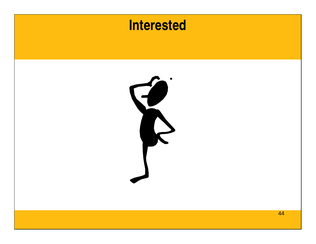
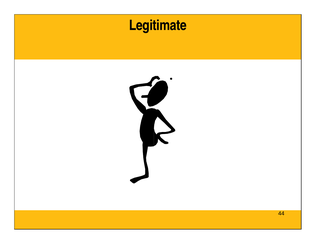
Interested: Interested -> Legitimate (158, 26)
